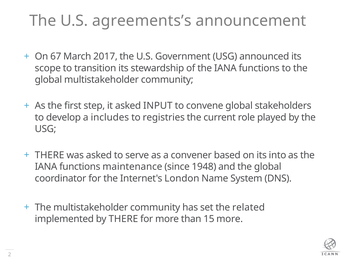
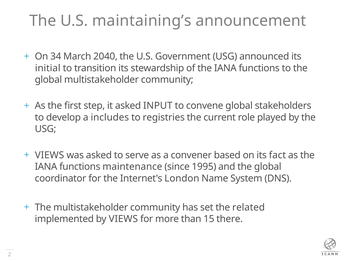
agreements’s: agreements’s -> maintaining’s (142, 21)
67: 67 -> 34 (56, 56)
2017: 2017 -> 2040 (105, 56)
scope: scope -> initial (48, 68)
THERE: THERE -> VIEWS (50, 155)
into: into -> fact (277, 155)
1948: 1948 -> 1995 (204, 167)
by THERE: THERE -> VIEWS (123, 219)
15 more: more -> there (230, 219)
